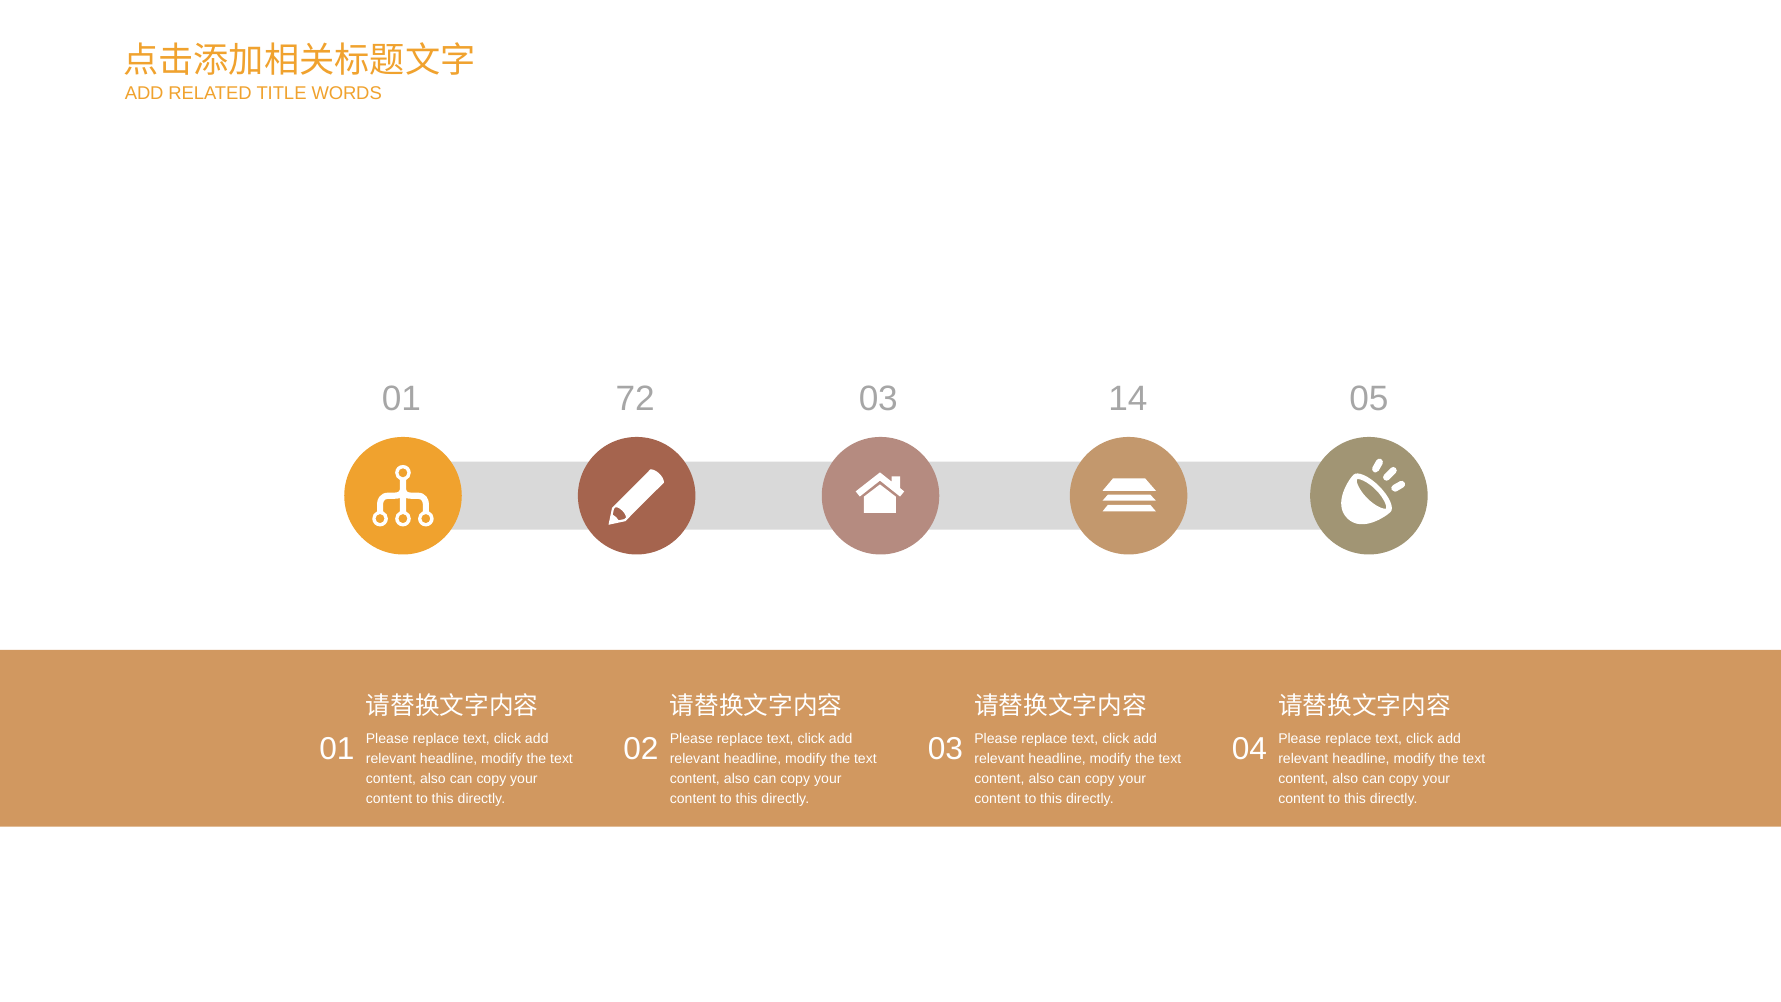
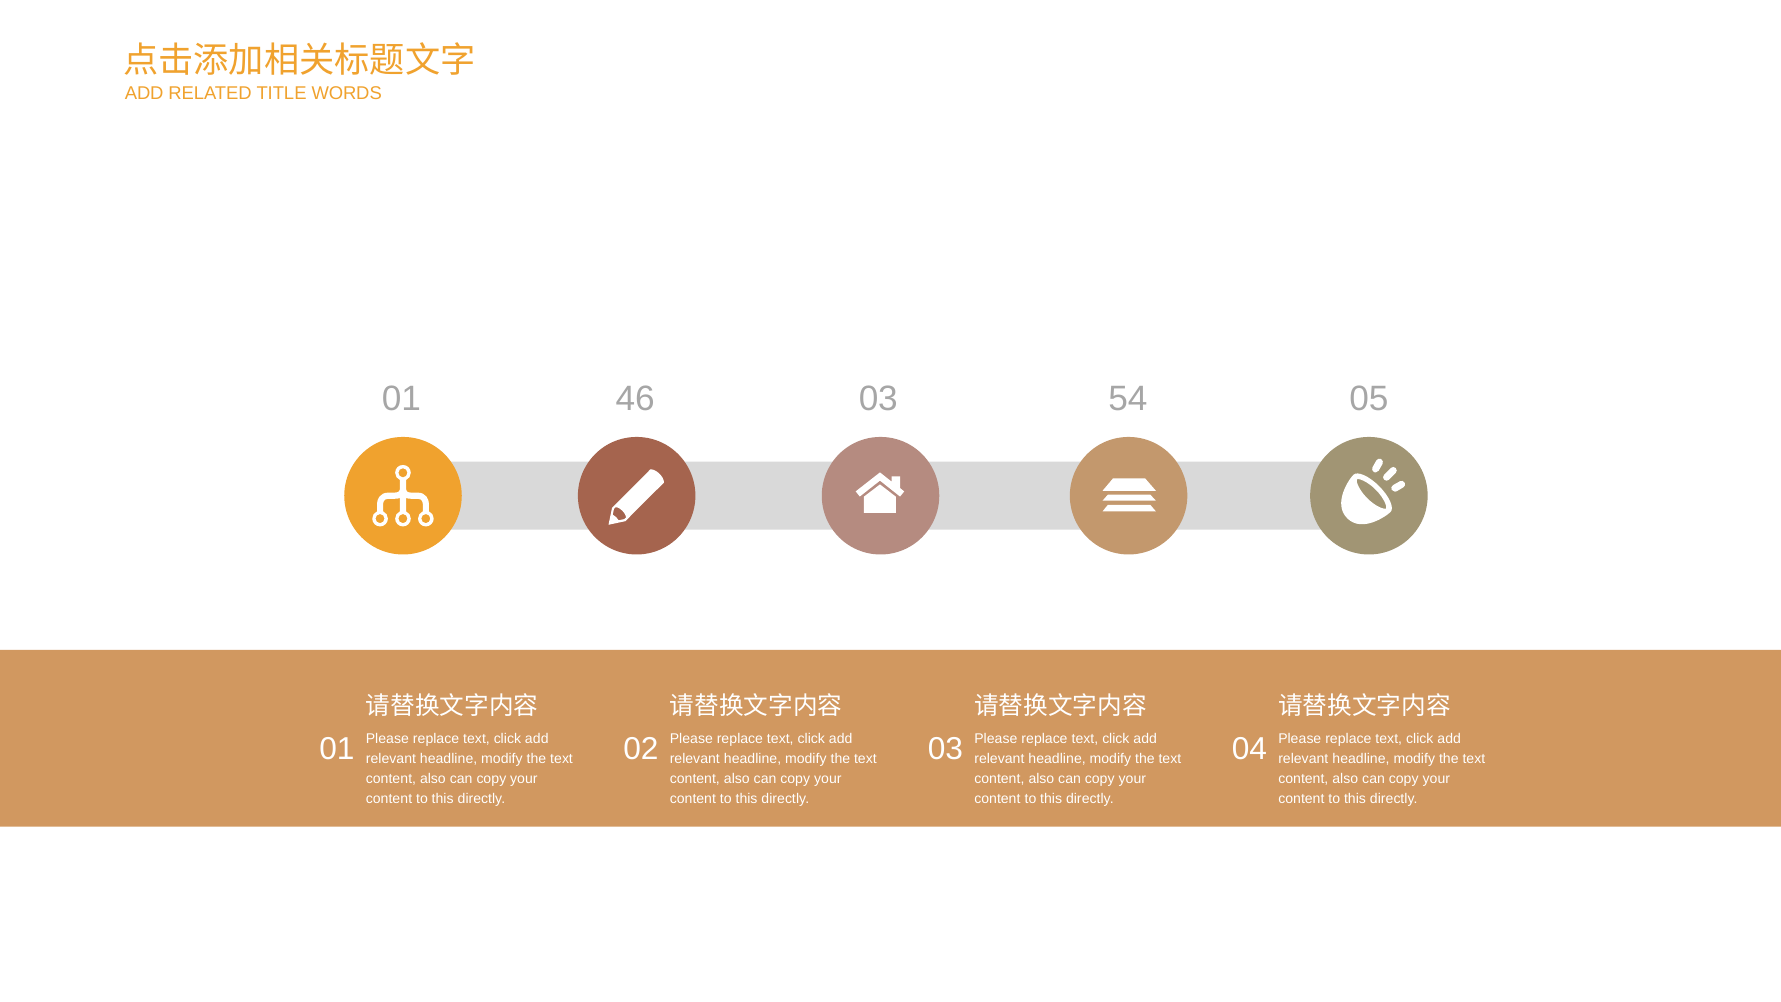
72: 72 -> 46 (635, 398)
14: 14 -> 54 (1128, 398)
